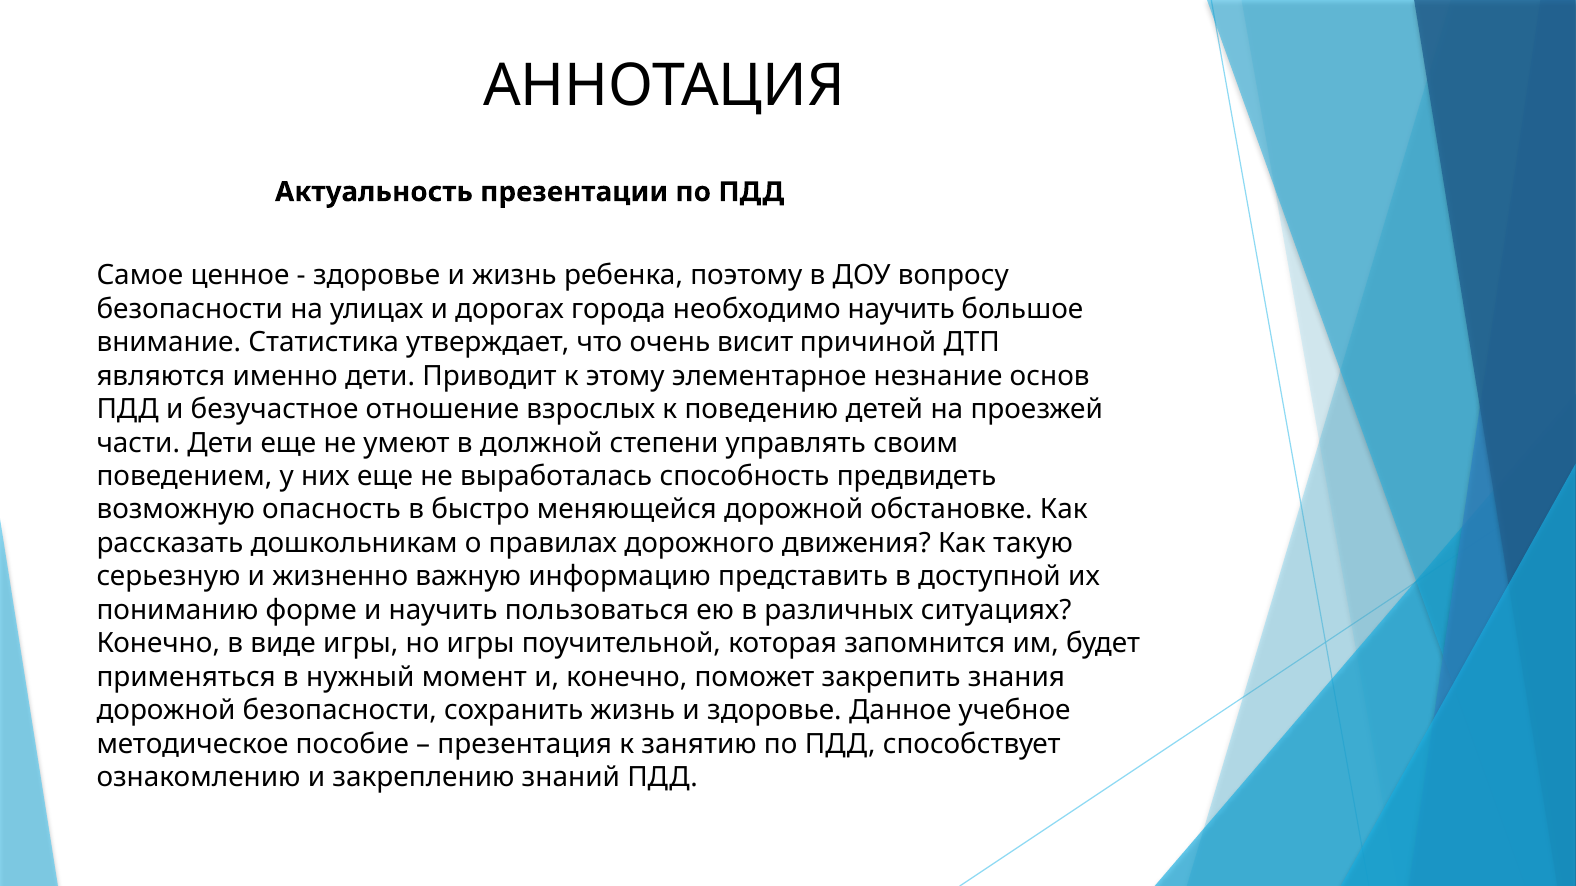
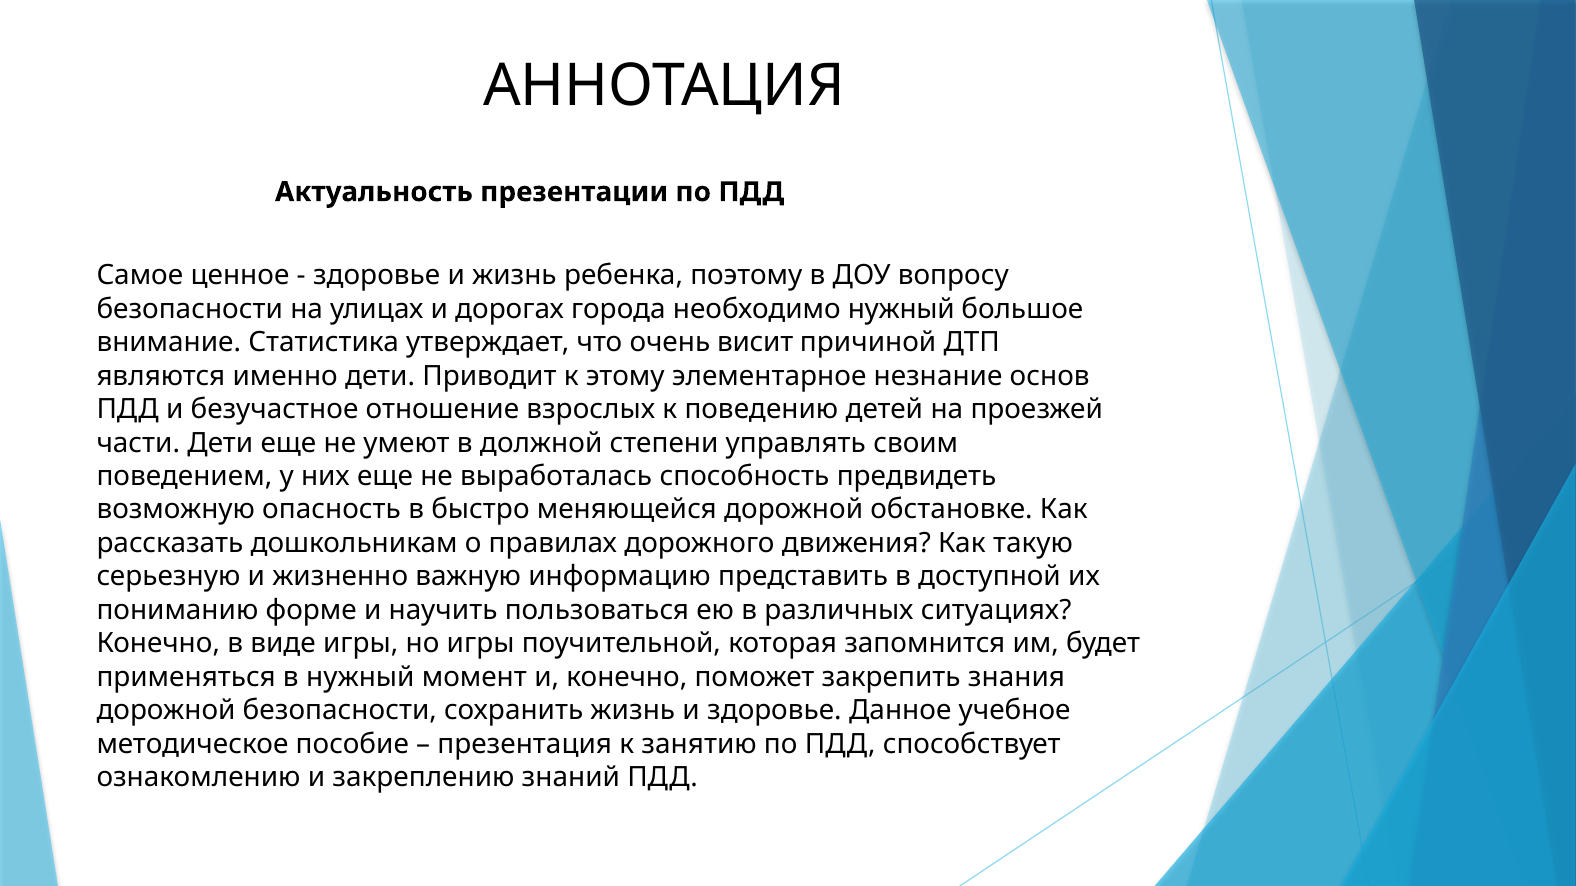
необходимо научить: научить -> нужный (901, 309)
